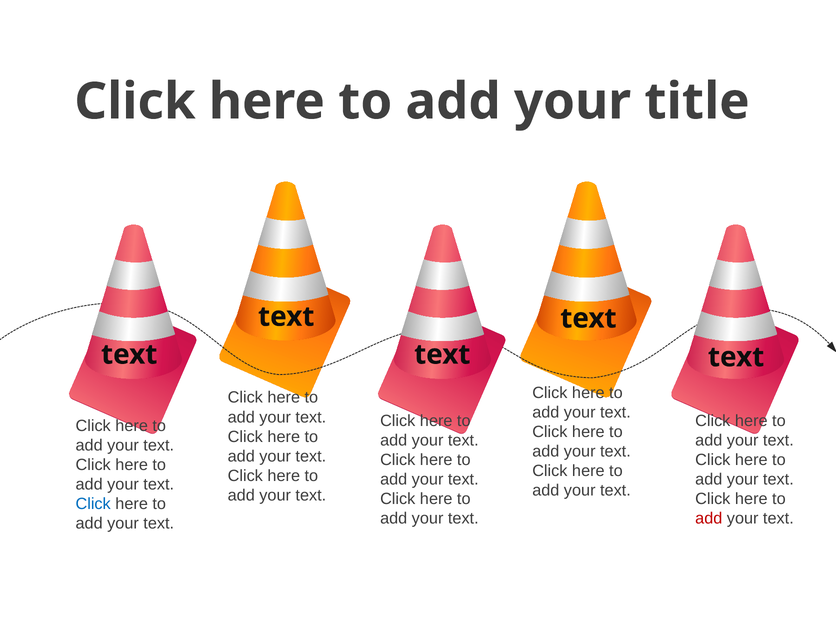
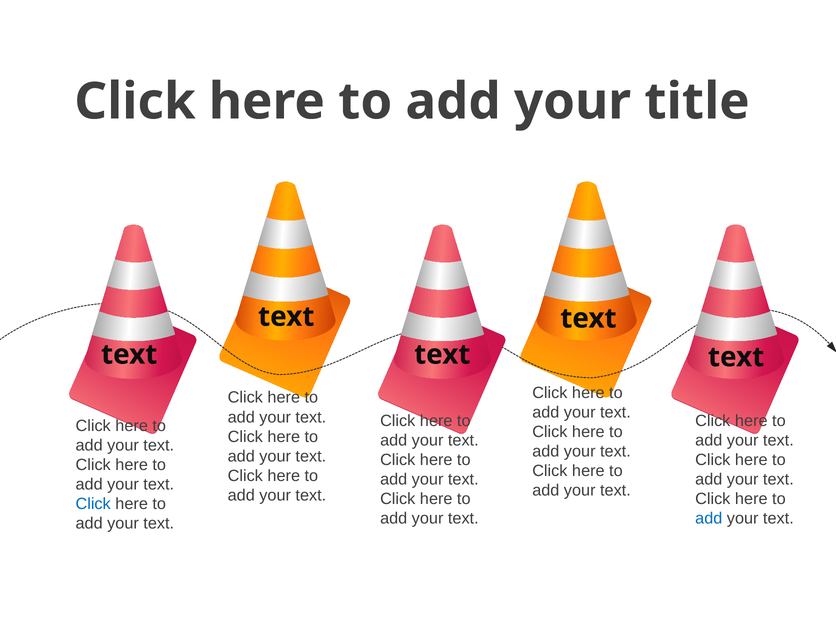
add colour: red -> blue (709, 518)
